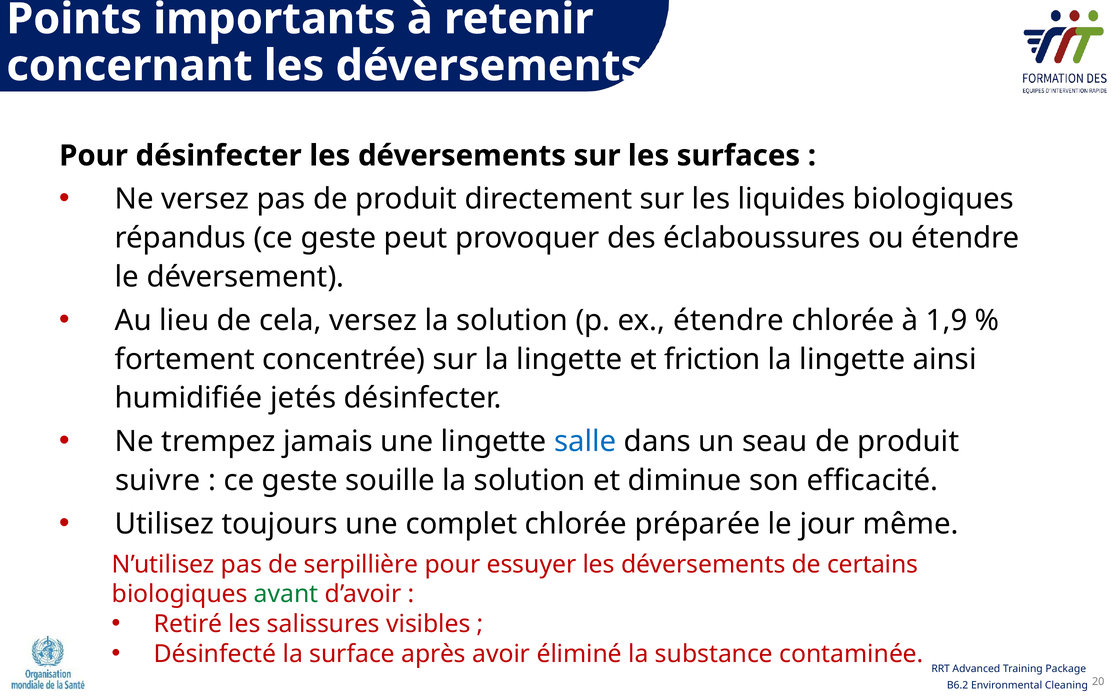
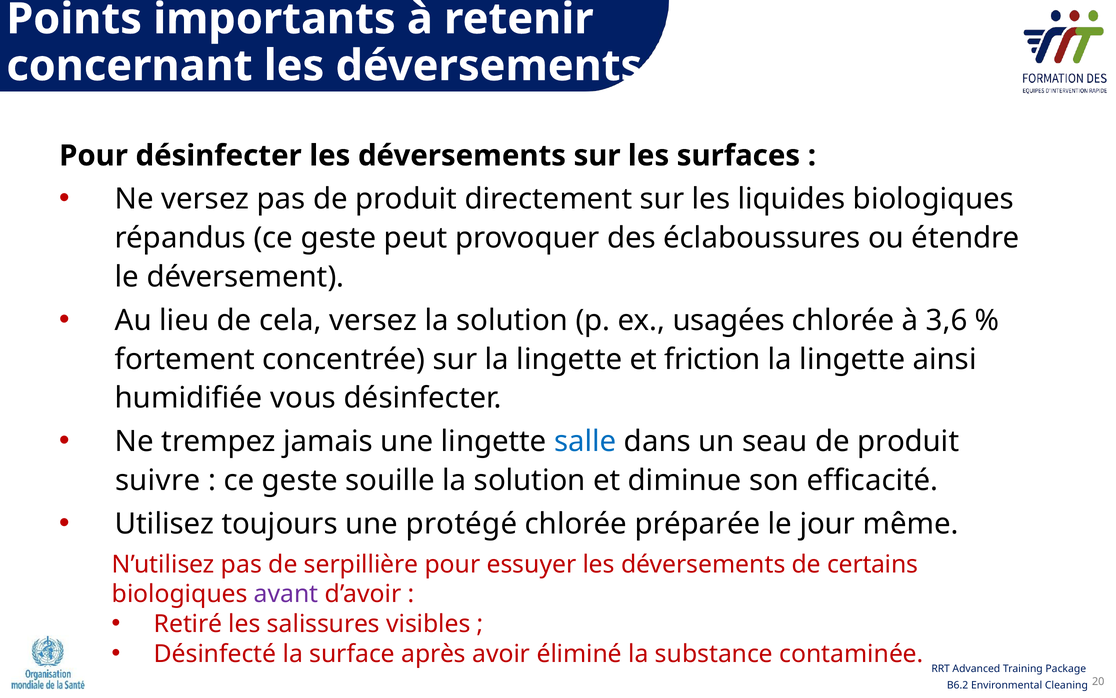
ex étendre: étendre -> usagées (729, 320)
1,9: 1,9 -> 3,6 (947, 320)
jetés: jetés -> vous (303, 398)
complet: complet -> protégé (461, 524)
avant colour: green -> purple (286, 594)
